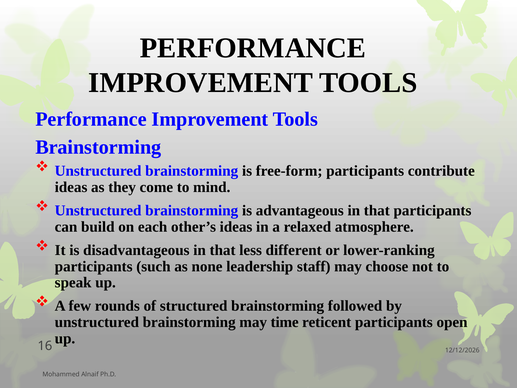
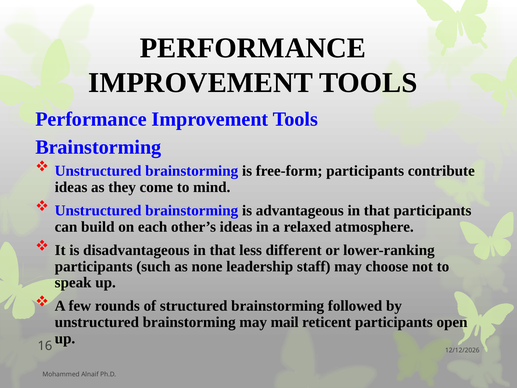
time: time -> mail (285, 322)
